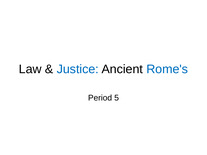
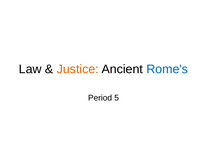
Justice colour: blue -> orange (78, 69)
